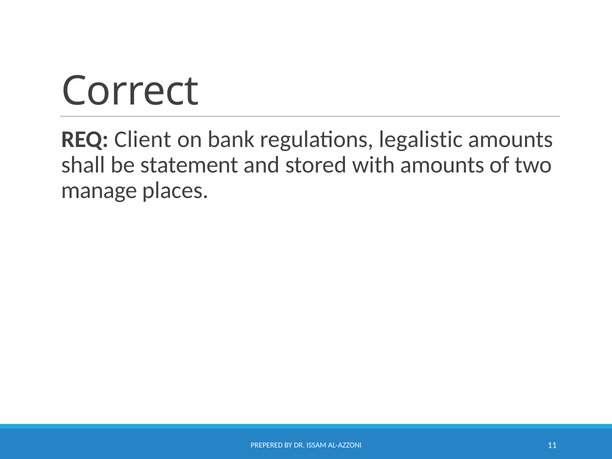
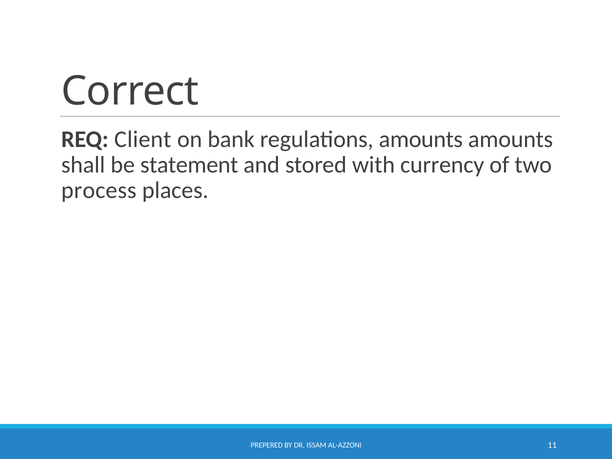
regulations legalistic: legalistic -> amounts (421, 139)
with amounts: amounts -> currency (442, 165)
manage: manage -> process (99, 191)
